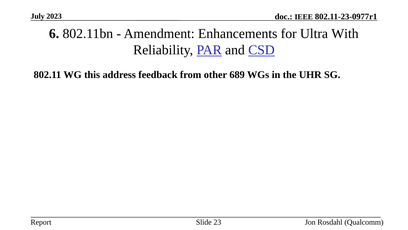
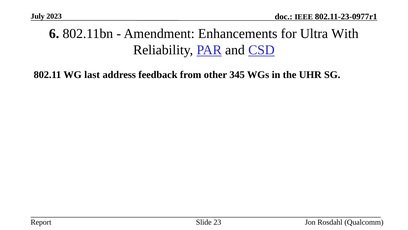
this: this -> last (92, 75)
689: 689 -> 345 (237, 75)
